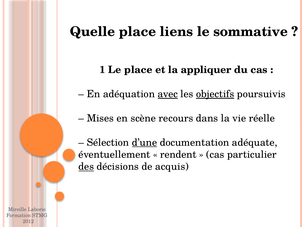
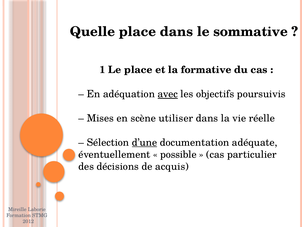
place liens: liens -> dans (176, 32)
appliquer: appliquer -> formative (206, 70)
objectifs underline: present -> none (215, 94)
recours: recours -> utiliser (176, 118)
rendent: rendent -> possible (178, 154)
des underline: present -> none (86, 166)
